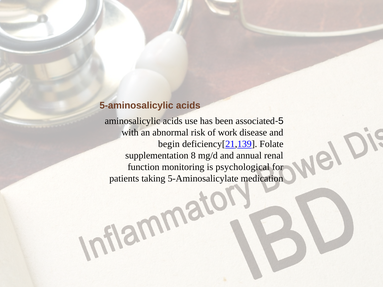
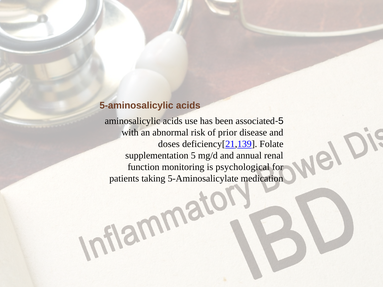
work: work -> prior (227, 133)
begin: begin -> doses (169, 144)
supplementation 8: 8 -> 5 (193, 156)
